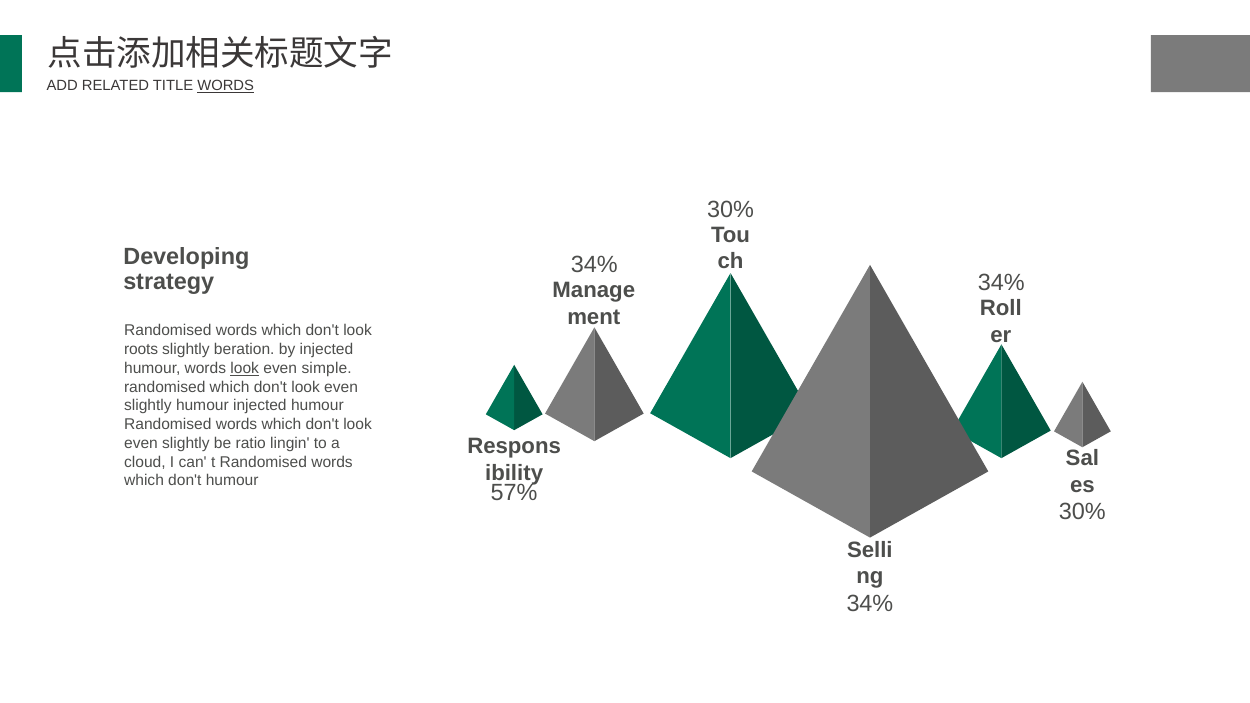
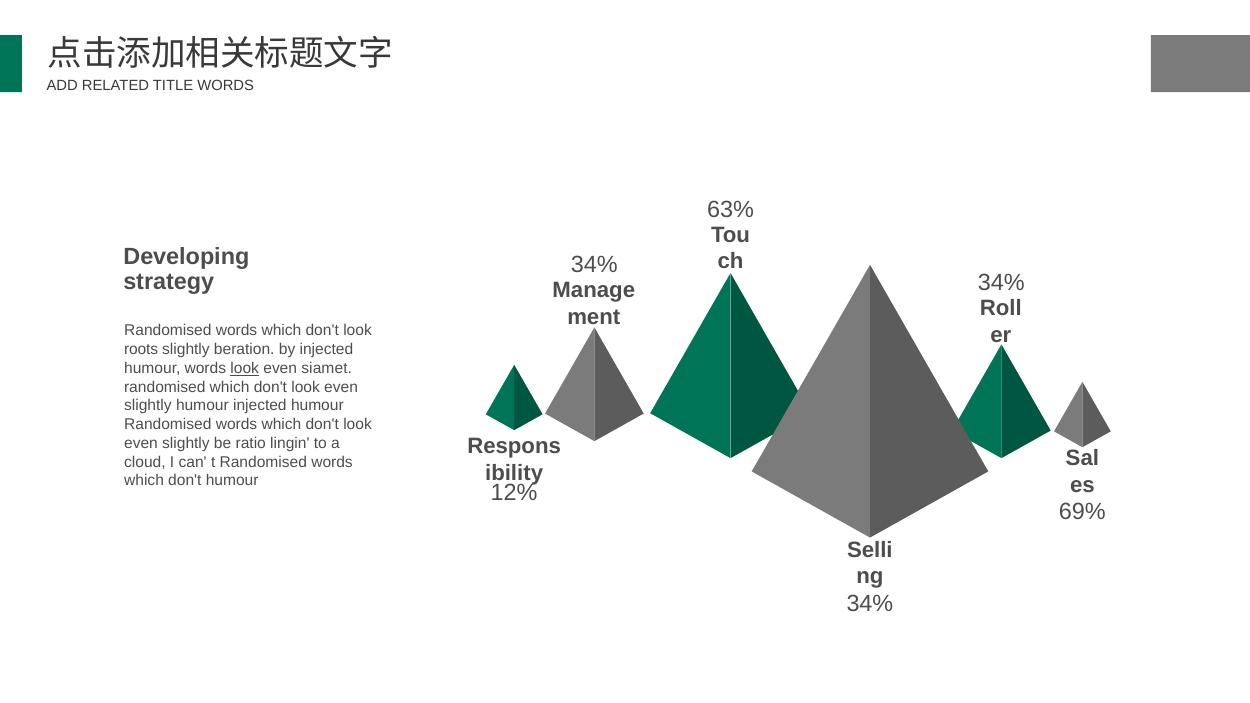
WORDS underline: present -> none (226, 86)
30%: 30% -> 63% (730, 210)
simple: simple -> siamet (327, 368)
57%: 57% -> 12% (514, 493)
30%: 30% -> 69% (1082, 511)
